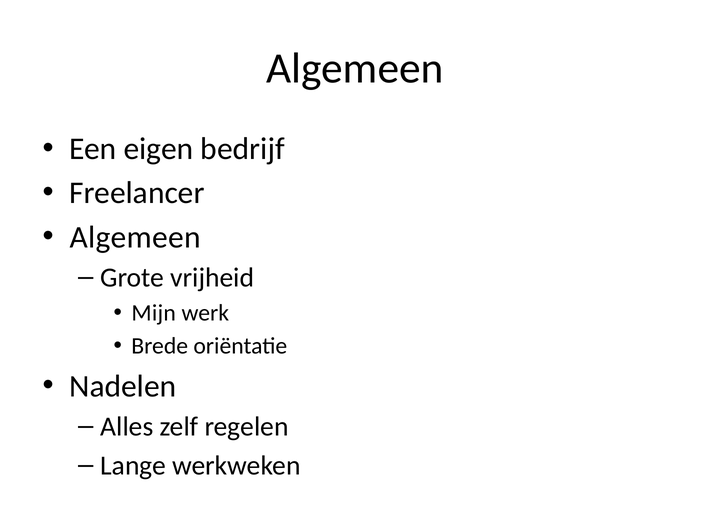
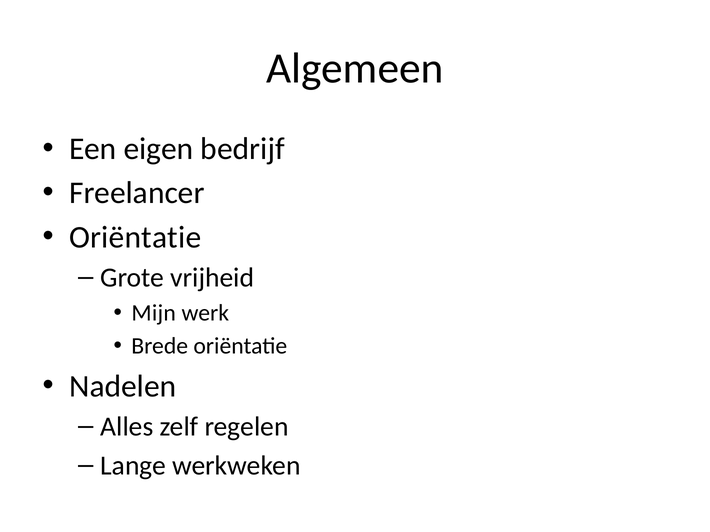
Algemeen: Algemeen -> Oriëntatie (135, 237)
